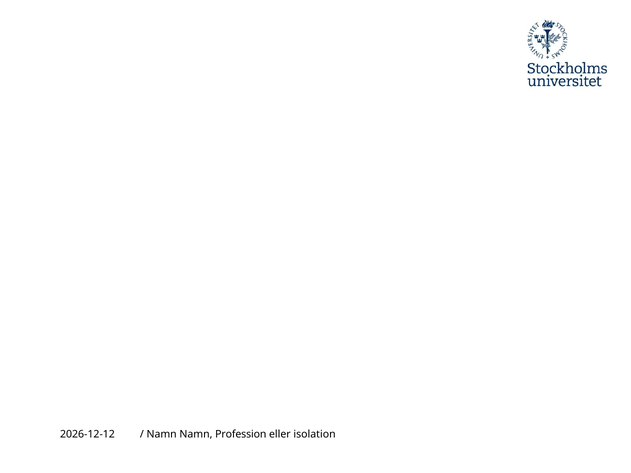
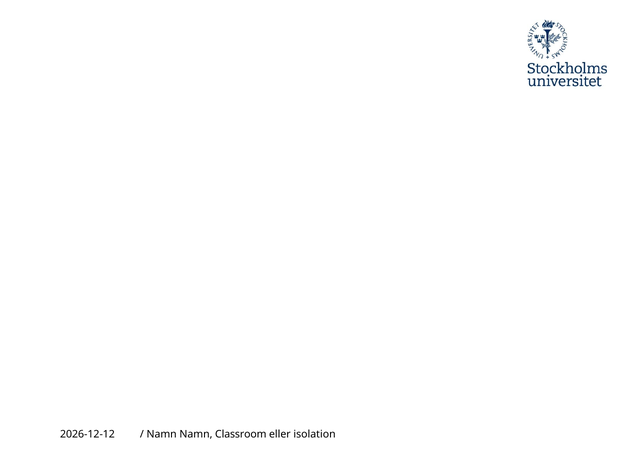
Profession: Profession -> Classroom (241, 435)
